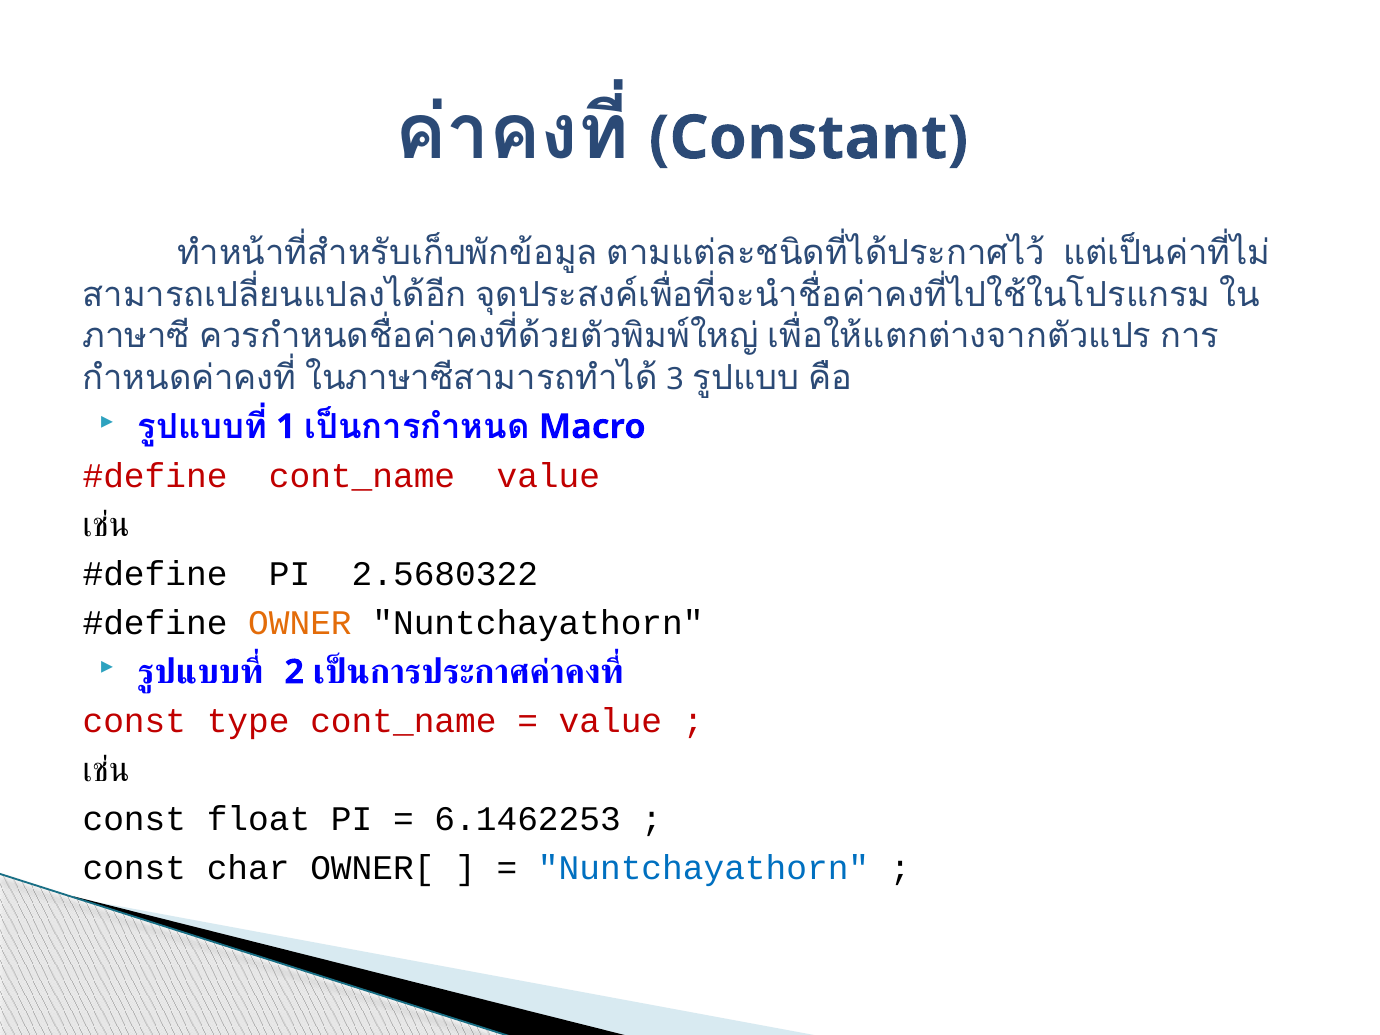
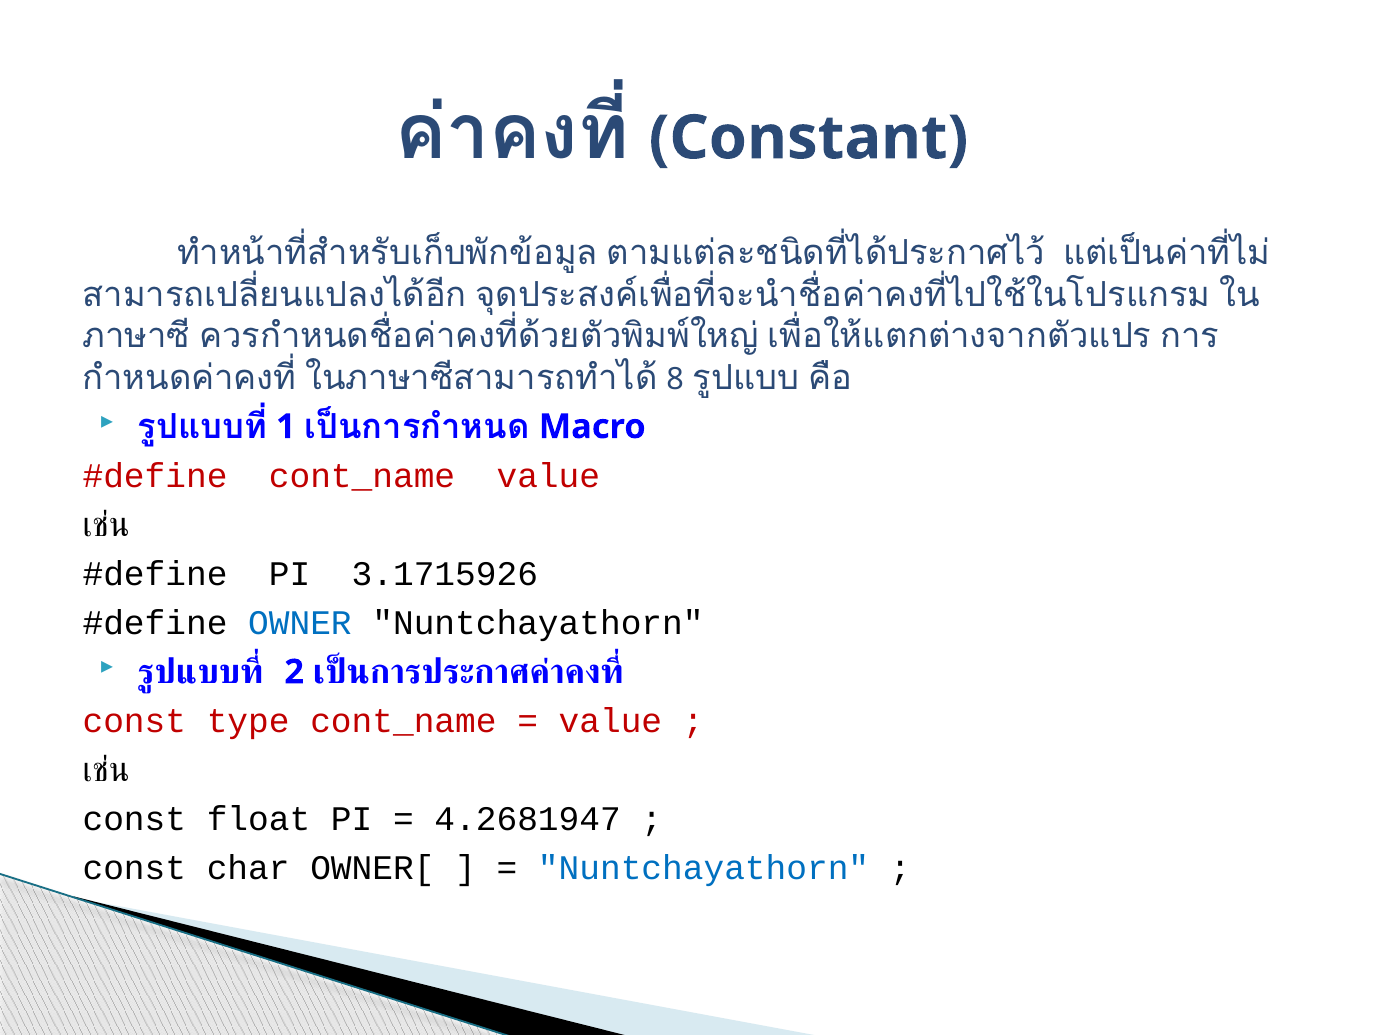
3: 3 -> 8 (675, 379)
2.5680322: 2.5680322 -> 3.1715926 (445, 574)
OWNER colour: orange -> blue (300, 623)
6.1462253: 6.1462253 -> 4.2681947 (528, 819)
